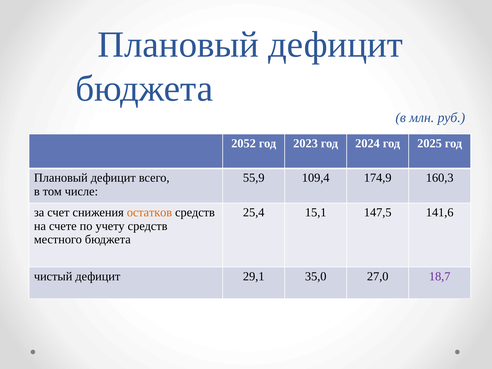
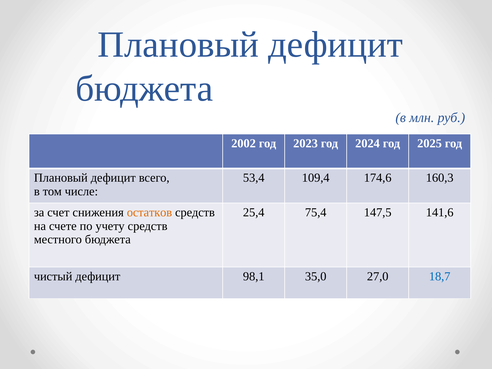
2052: 2052 -> 2002 (244, 143)
55,9: 55,9 -> 53,4 (254, 178)
174,9: 174,9 -> 174,6 (378, 178)
15,1: 15,1 -> 75,4 (316, 212)
29,1: 29,1 -> 98,1 (254, 276)
18,7 colour: purple -> blue (440, 276)
